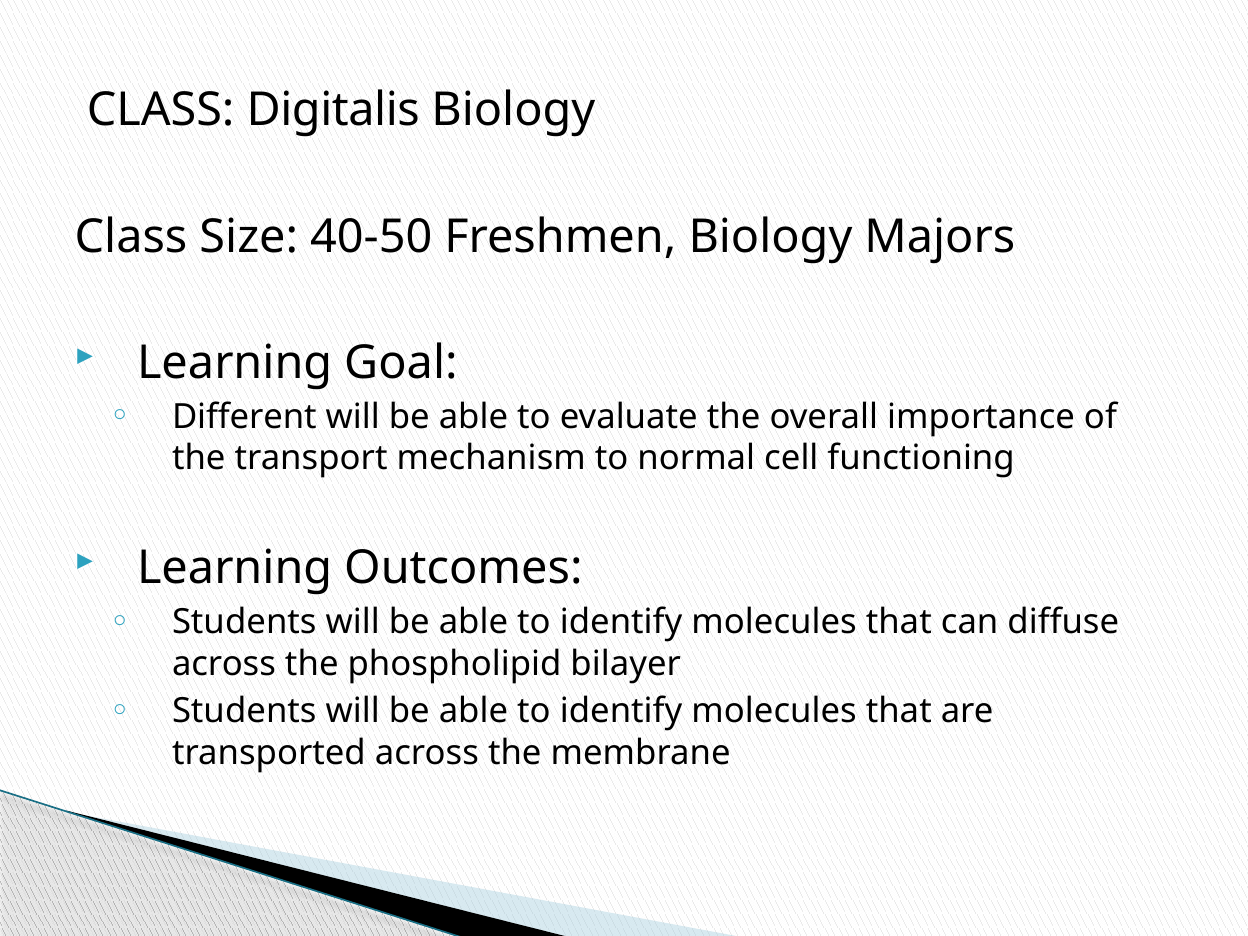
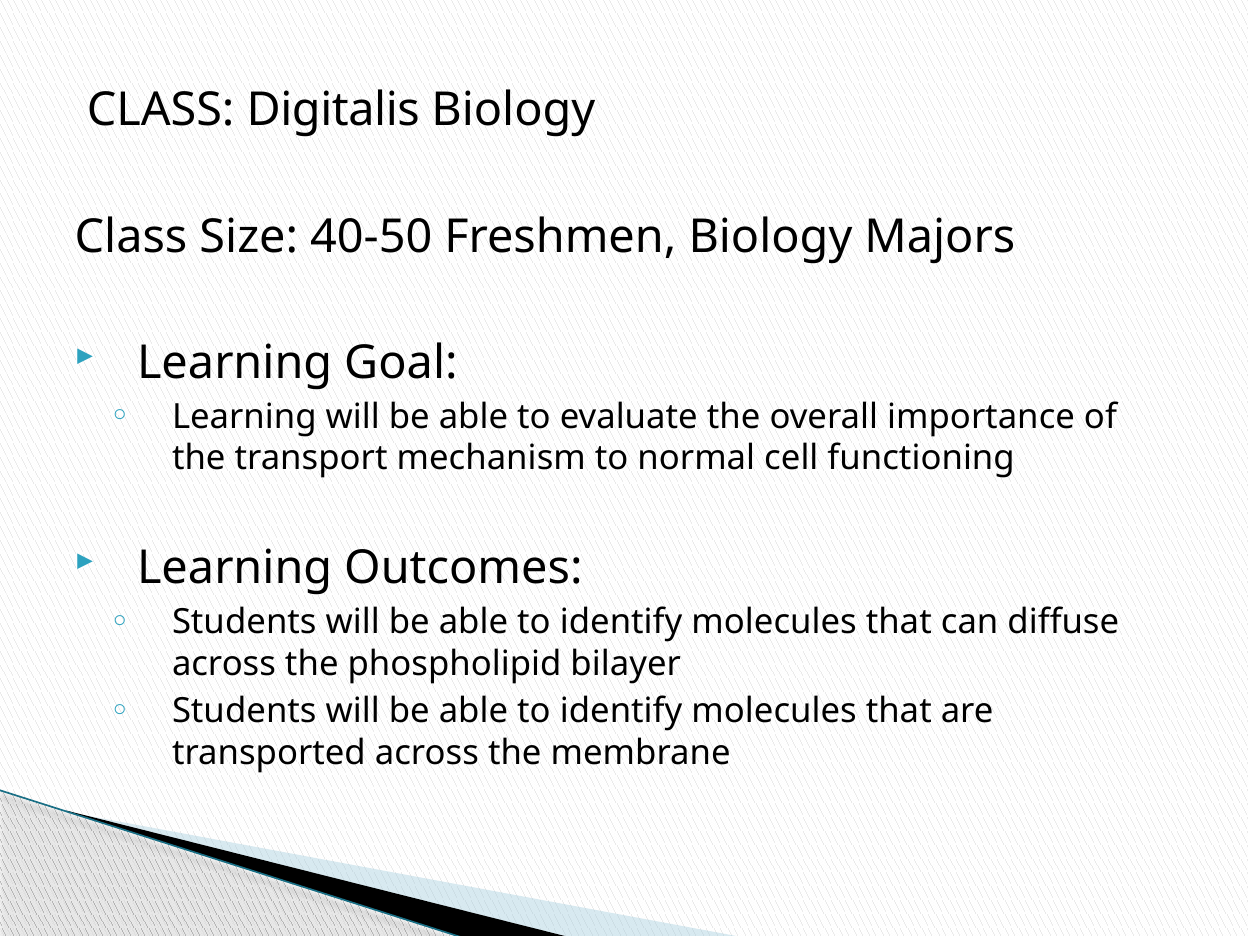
Different: Different -> Learning (244, 417)
